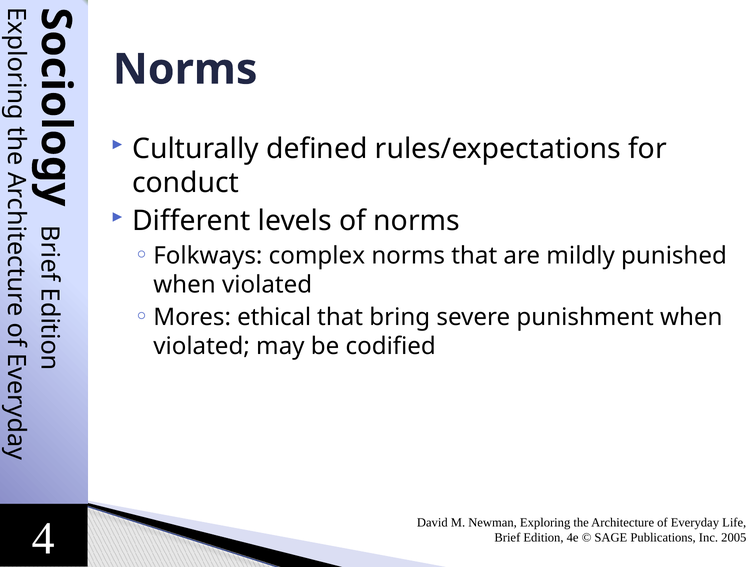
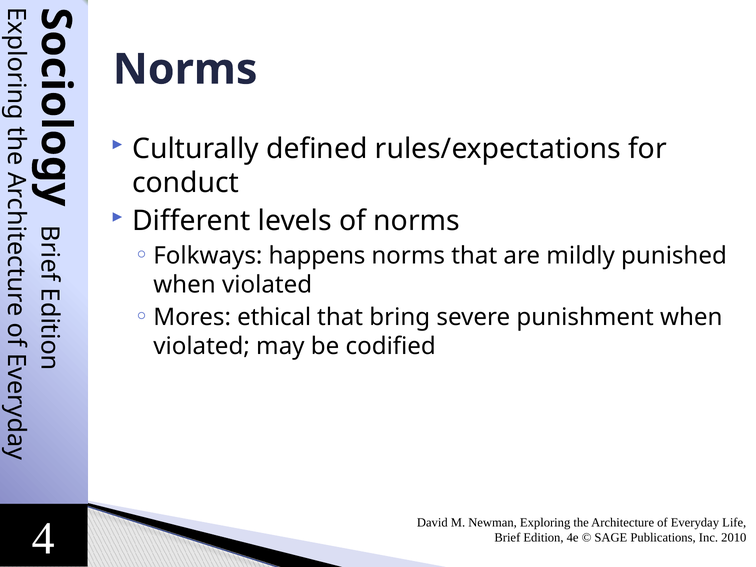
complex: complex -> happens (317, 256)
2005: 2005 -> 2010 (734, 538)
